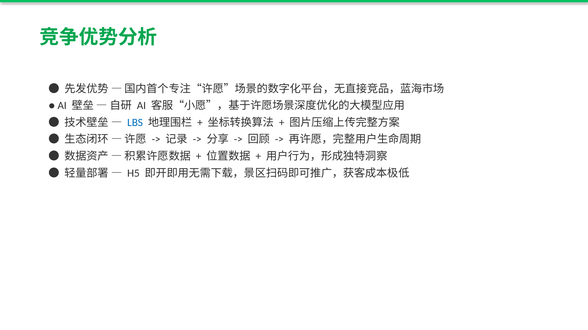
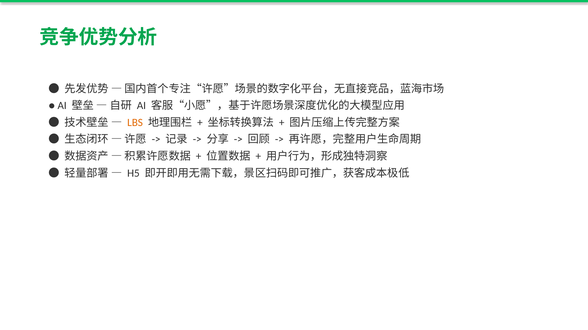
LBS colour: blue -> orange (135, 123)
